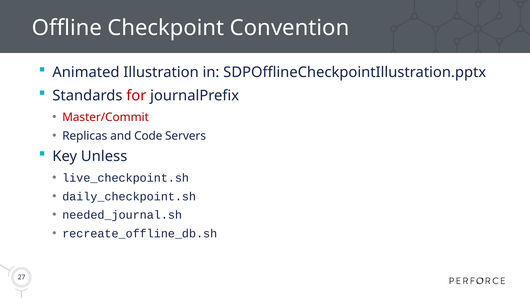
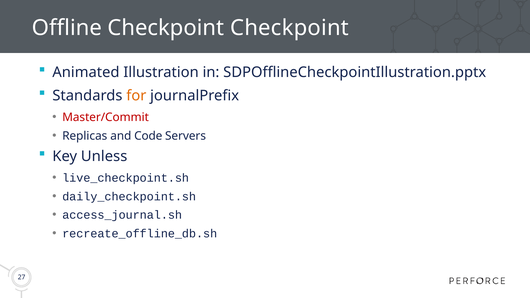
Checkpoint Convention: Convention -> Checkpoint (290, 28)
for colour: red -> orange (136, 96)
needed_journal.sh: needed_journal.sh -> access_journal.sh (122, 215)
